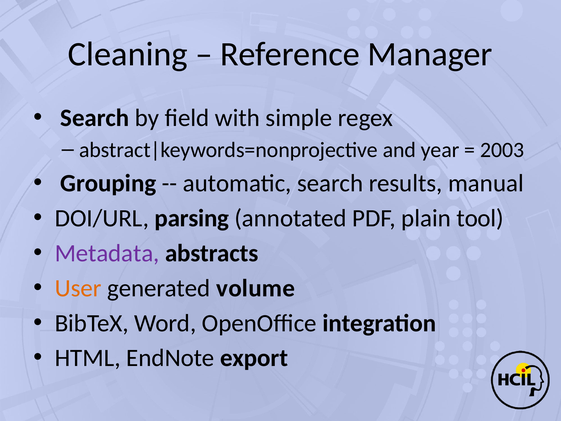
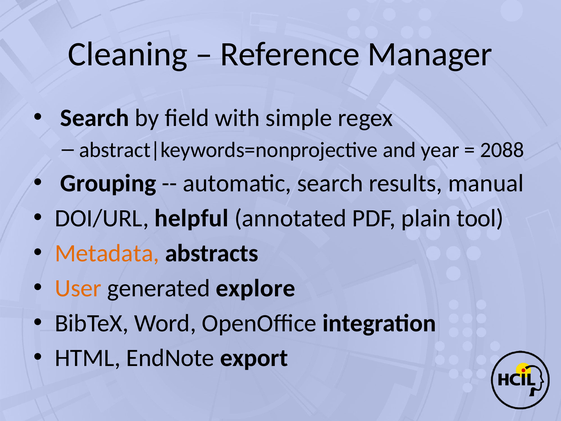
2003: 2003 -> 2088 (502, 150)
parsing: parsing -> helpful (192, 218)
Metadata colour: purple -> orange (107, 253)
volume: volume -> explore (256, 288)
